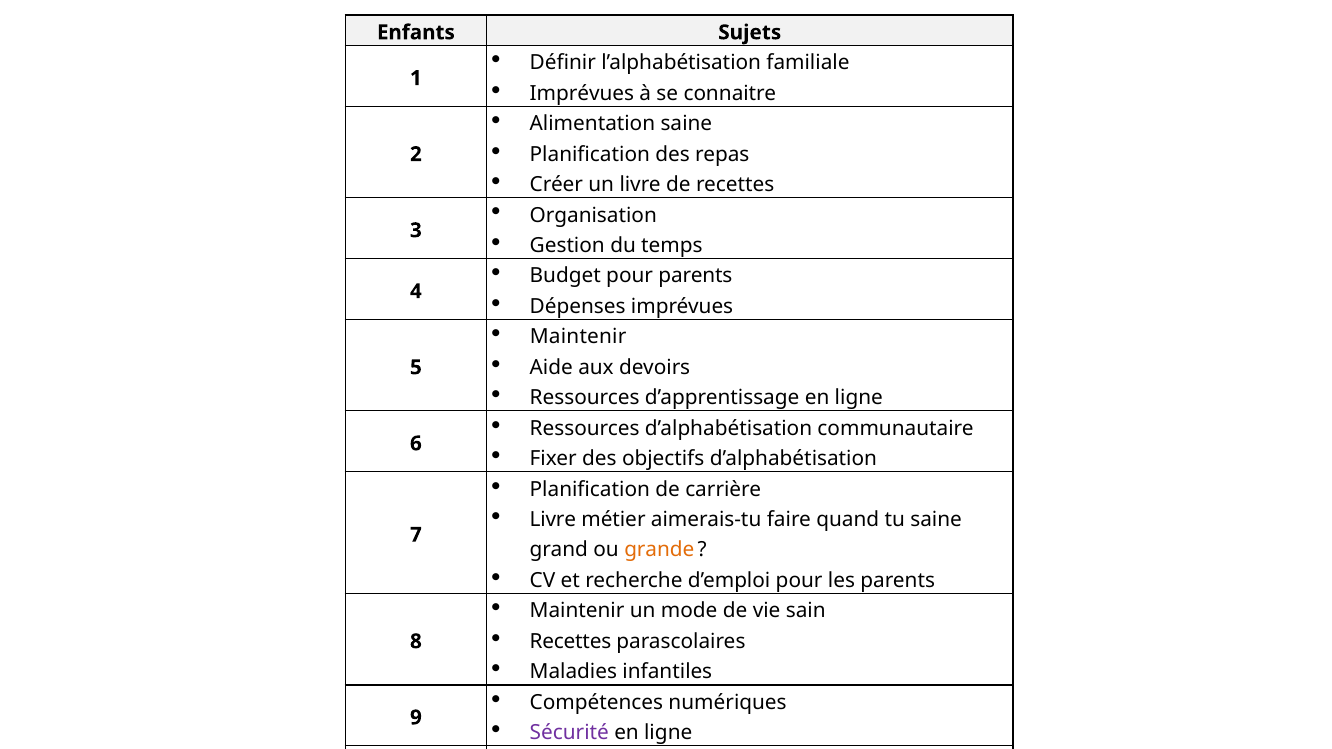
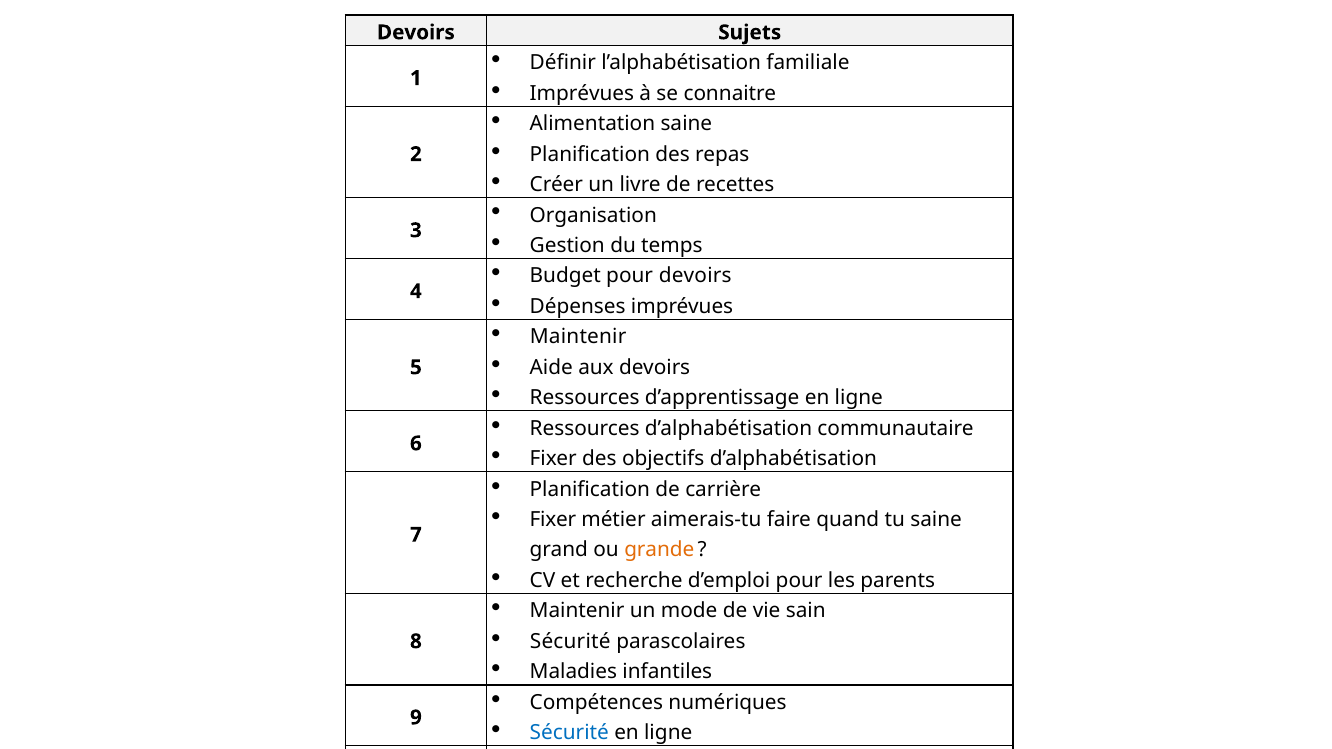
Enfants: Enfants -> Devoirs (416, 32)
pour parents: parents -> devoirs (695, 276)
Livre: Livre -> Fixer (553, 520)
Recettes: Recettes -> Sécurité (570, 642)
Sécurité colour: purple -> blue (569, 733)
